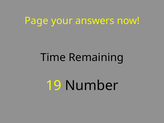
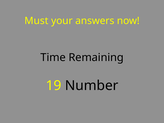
Page: Page -> Must (36, 21)
